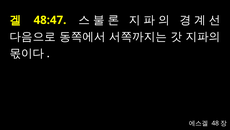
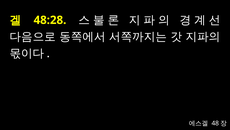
48:47: 48:47 -> 48:28 (50, 20)
